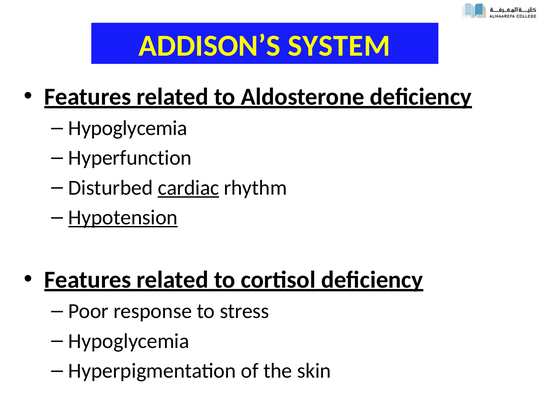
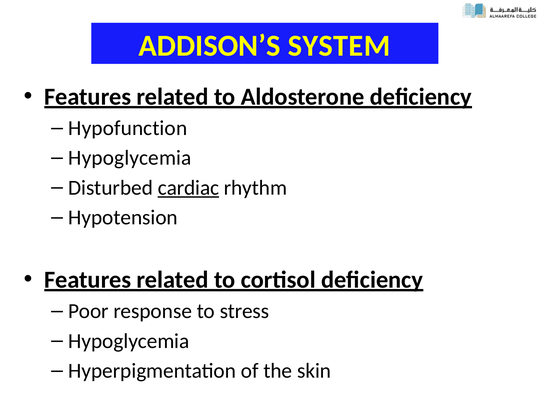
Hypoglycemia: Hypoglycemia -> Hypofunction (128, 128)
Hyperfunction: Hyperfunction -> Hypoglycemia (130, 158)
Hypotension underline: present -> none (123, 218)
